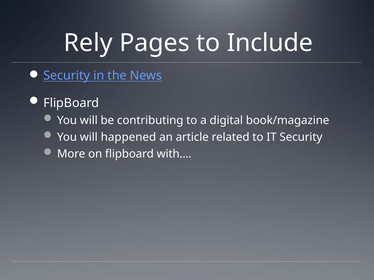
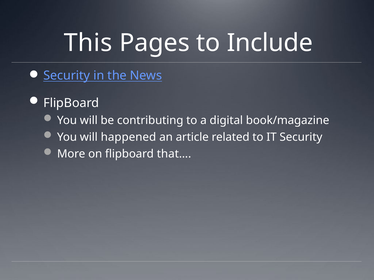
Rely: Rely -> This (88, 43)
with…: with… -> that… (174, 154)
